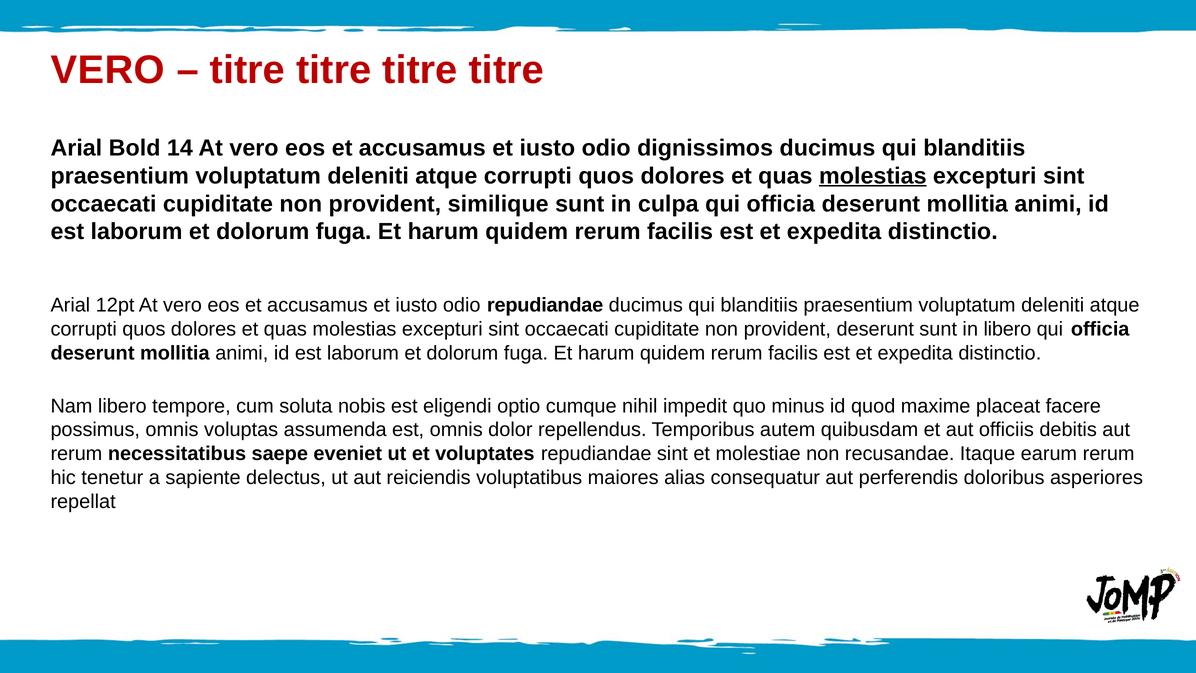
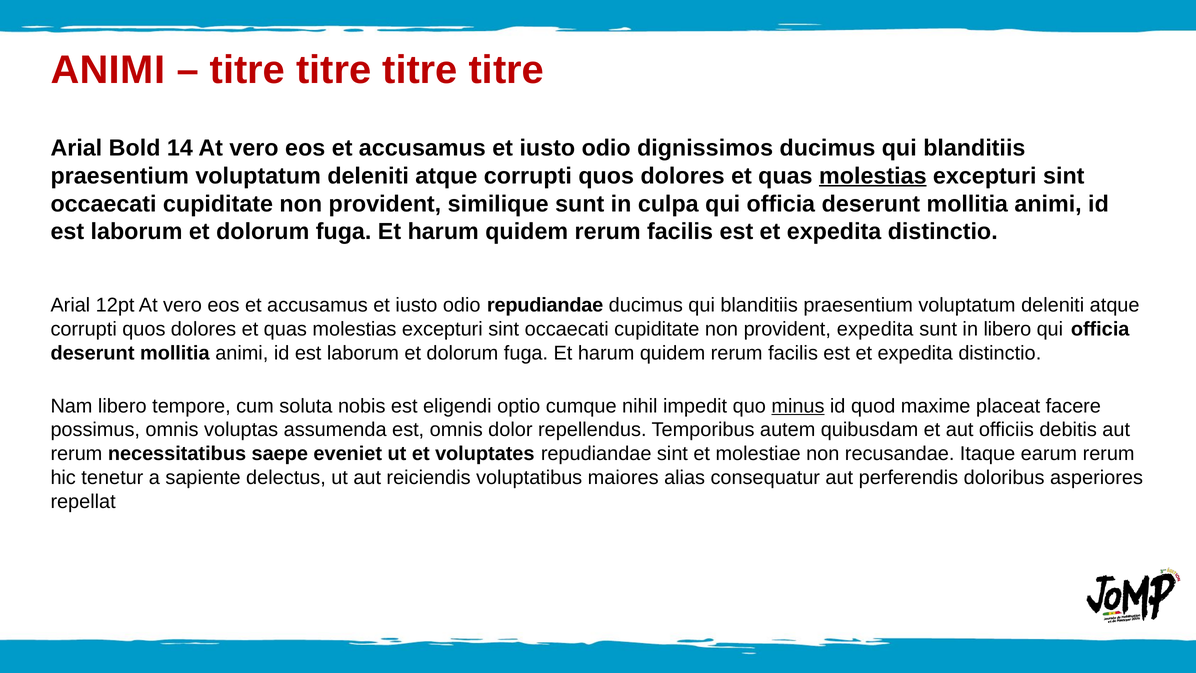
VERO: VERO -> ANIMI (108, 70)
provident deserunt: deserunt -> expedita (875, 329)
minus underline: none -> present (798, 406)
